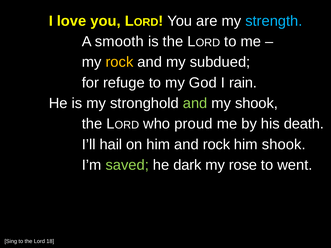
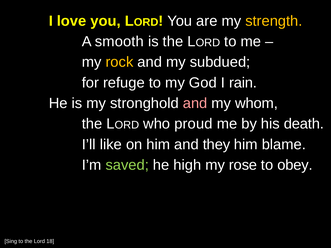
strength colour: light blue -> yellow (274, 21)
and colour: light green -> pink (195, 103)
my shook: shook -> whom (257, 103)
hail: hail -> like (111, 145)
and rock: rock -> they (216, 145)
him shook: shook -> blame (284, 145)
dark: dark -> high (187, 165)
went: went -> obey (295, 165)
